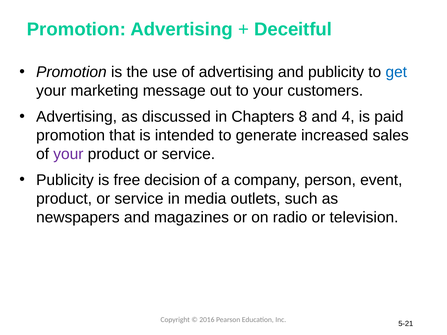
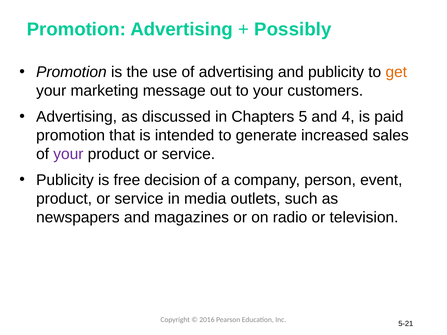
Deceitful: Deceitful -> Possibly (293, 29)
get colour: blue -> orange (396, 72)
8: 8 -> 5 (303, 117)
